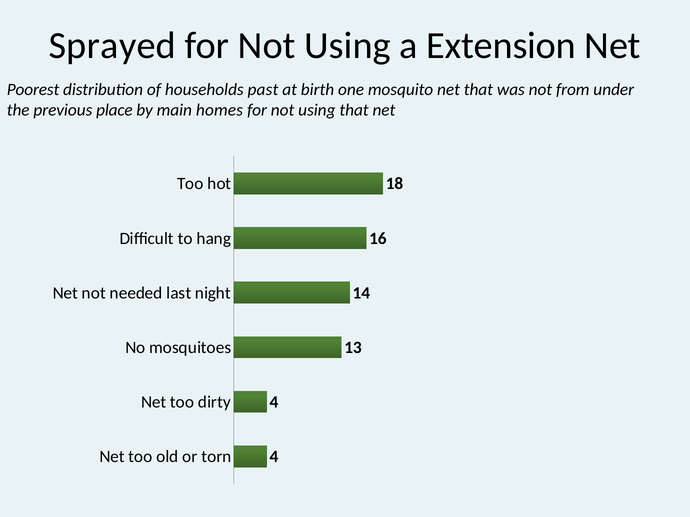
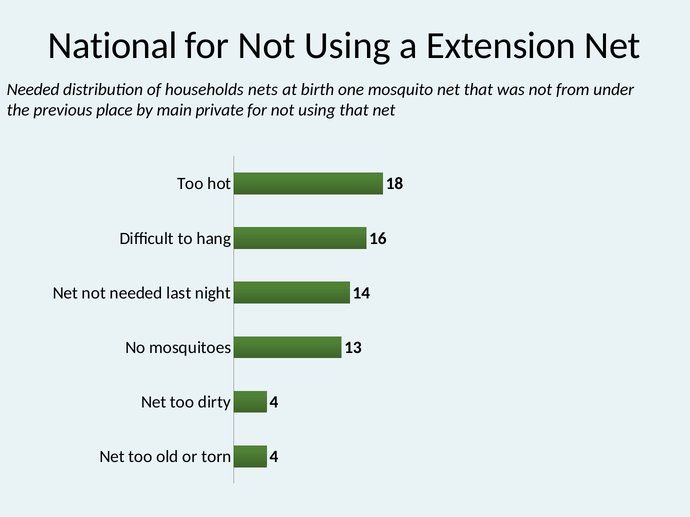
Sprayed: Sprayed -> National (113, 46)
Poorest: Poorest -> Needed (33, 90)
past: past -> nets (263, 90)
homes: homes -> private (220, 110)
